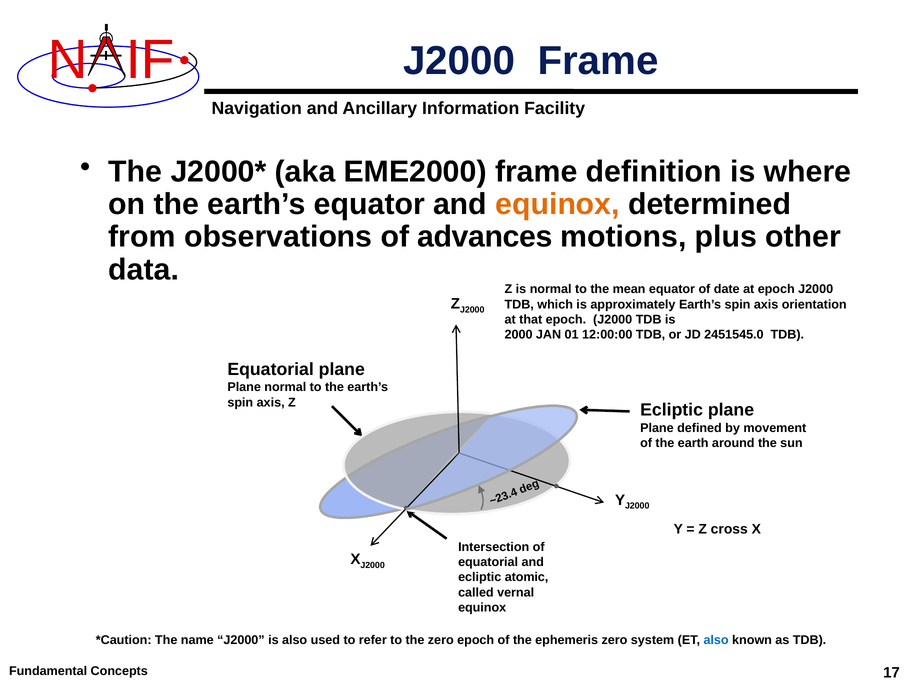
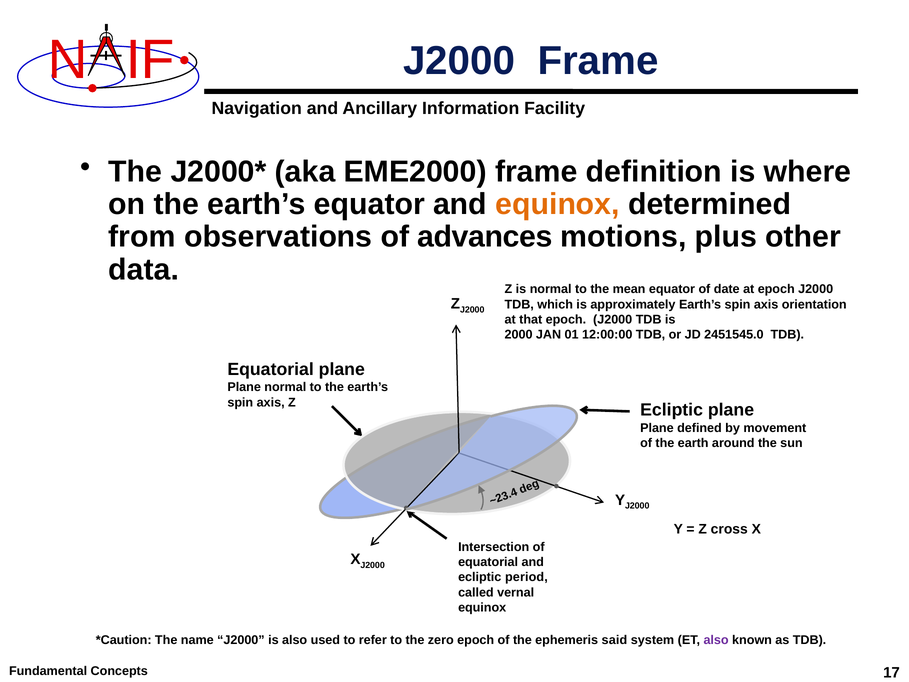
atomic: atomic -> period (526, 577)
ephemeris zero: zero -> said (614, 640)
also colour: blue -> purple (716, 640)
